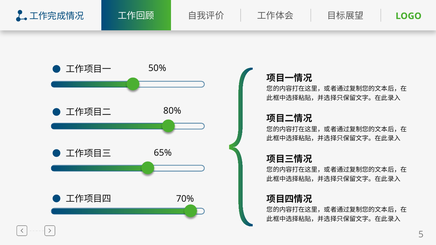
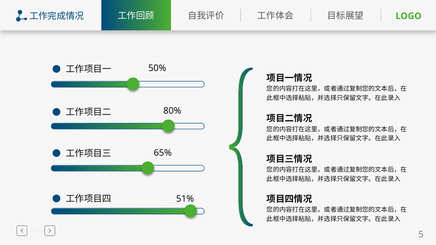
70%: 70% -> 51% (185, 199)
